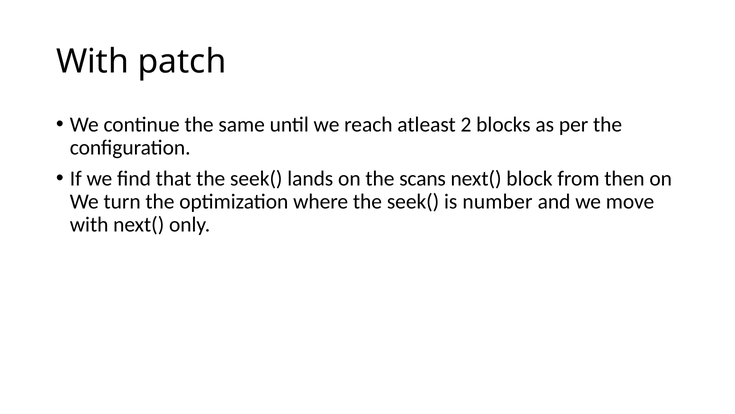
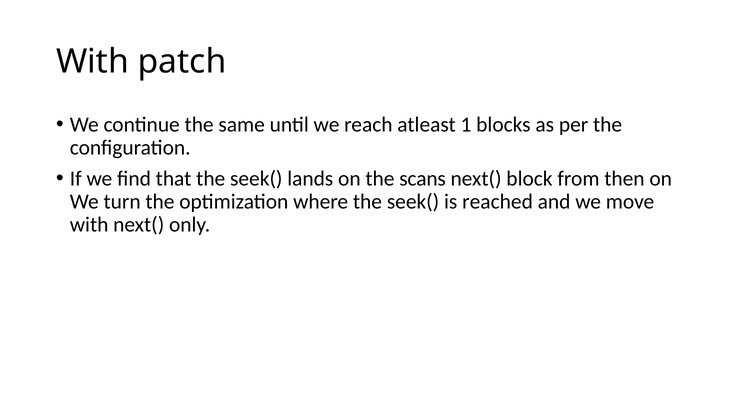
2: 2 -> 1 (466, 124)
number: number -> reached (498, 201)
